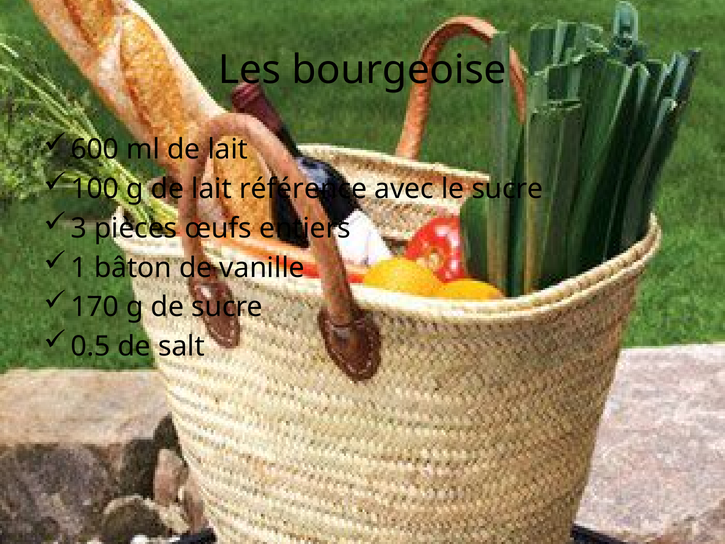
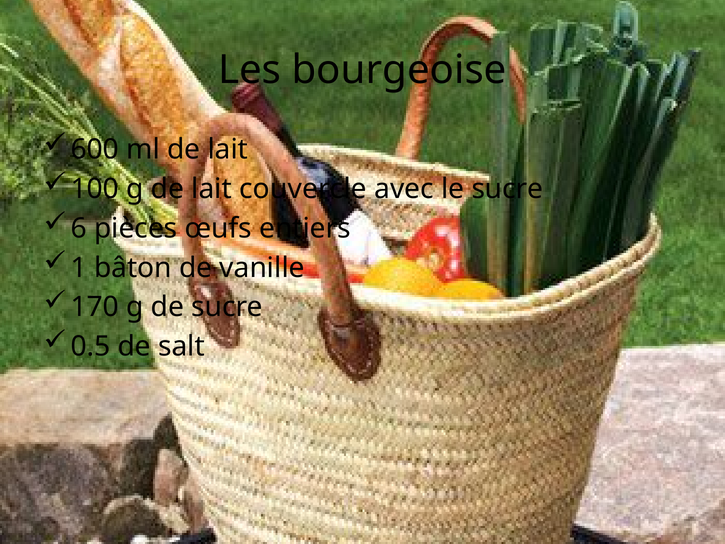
référence: référence -> couvercle (303, 189)
3: 3 -> 6 (79, 228)
